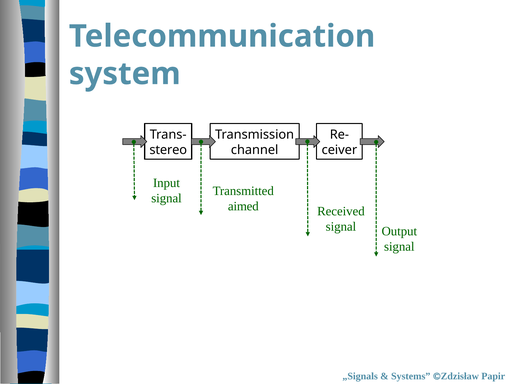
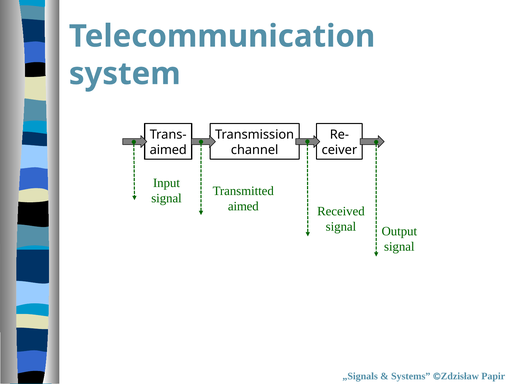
stereo: stereo -> aimed (168, 150)
